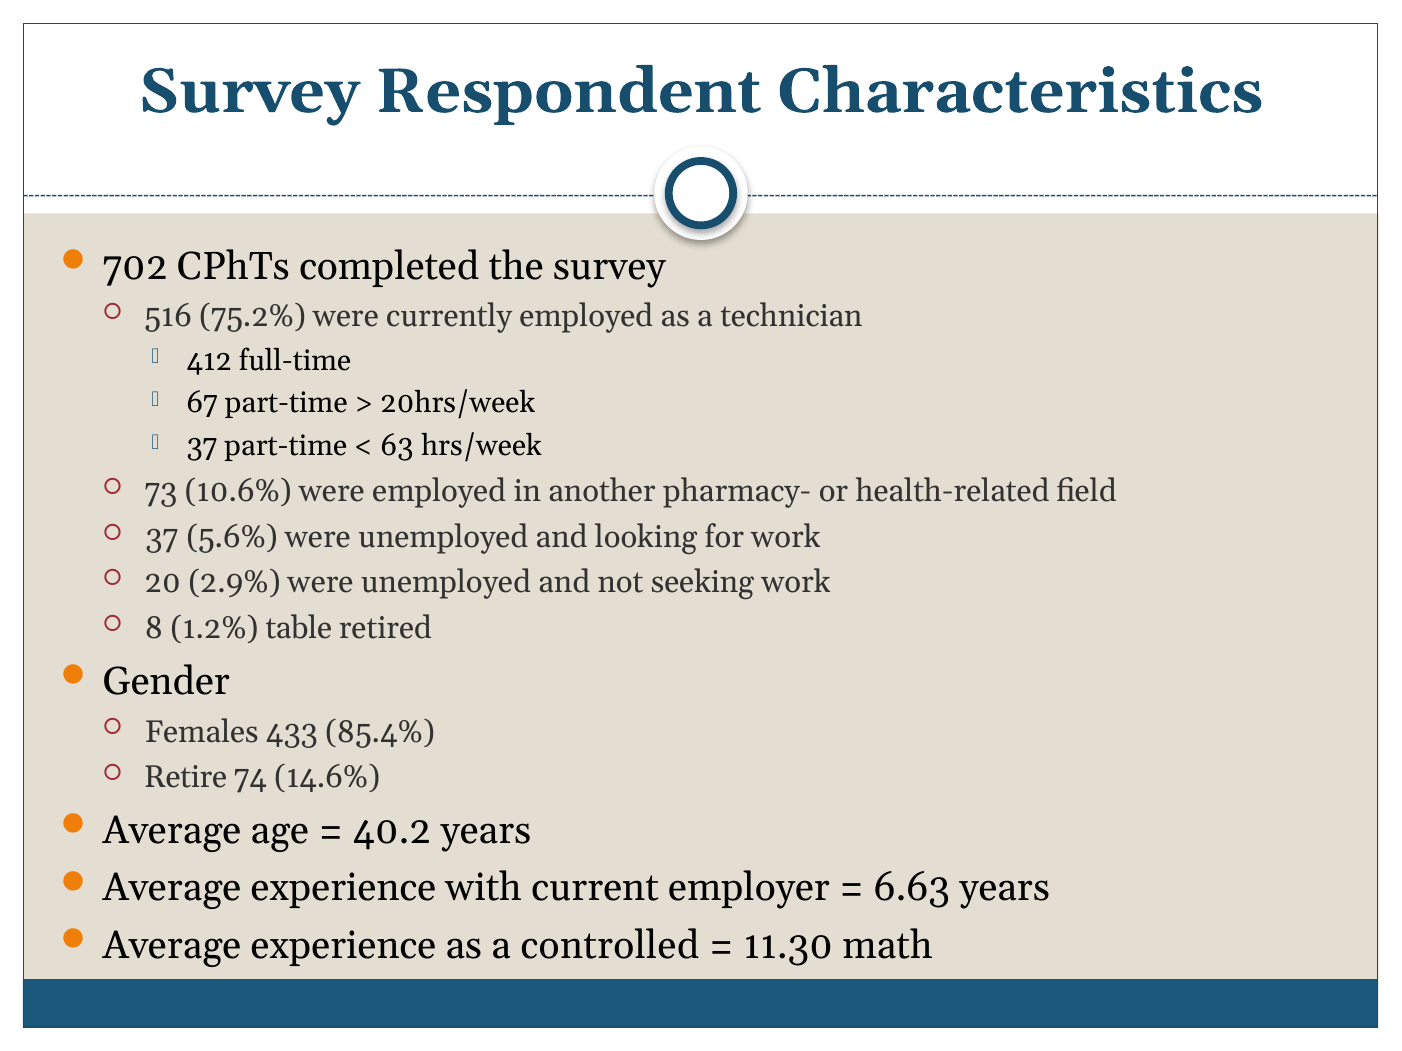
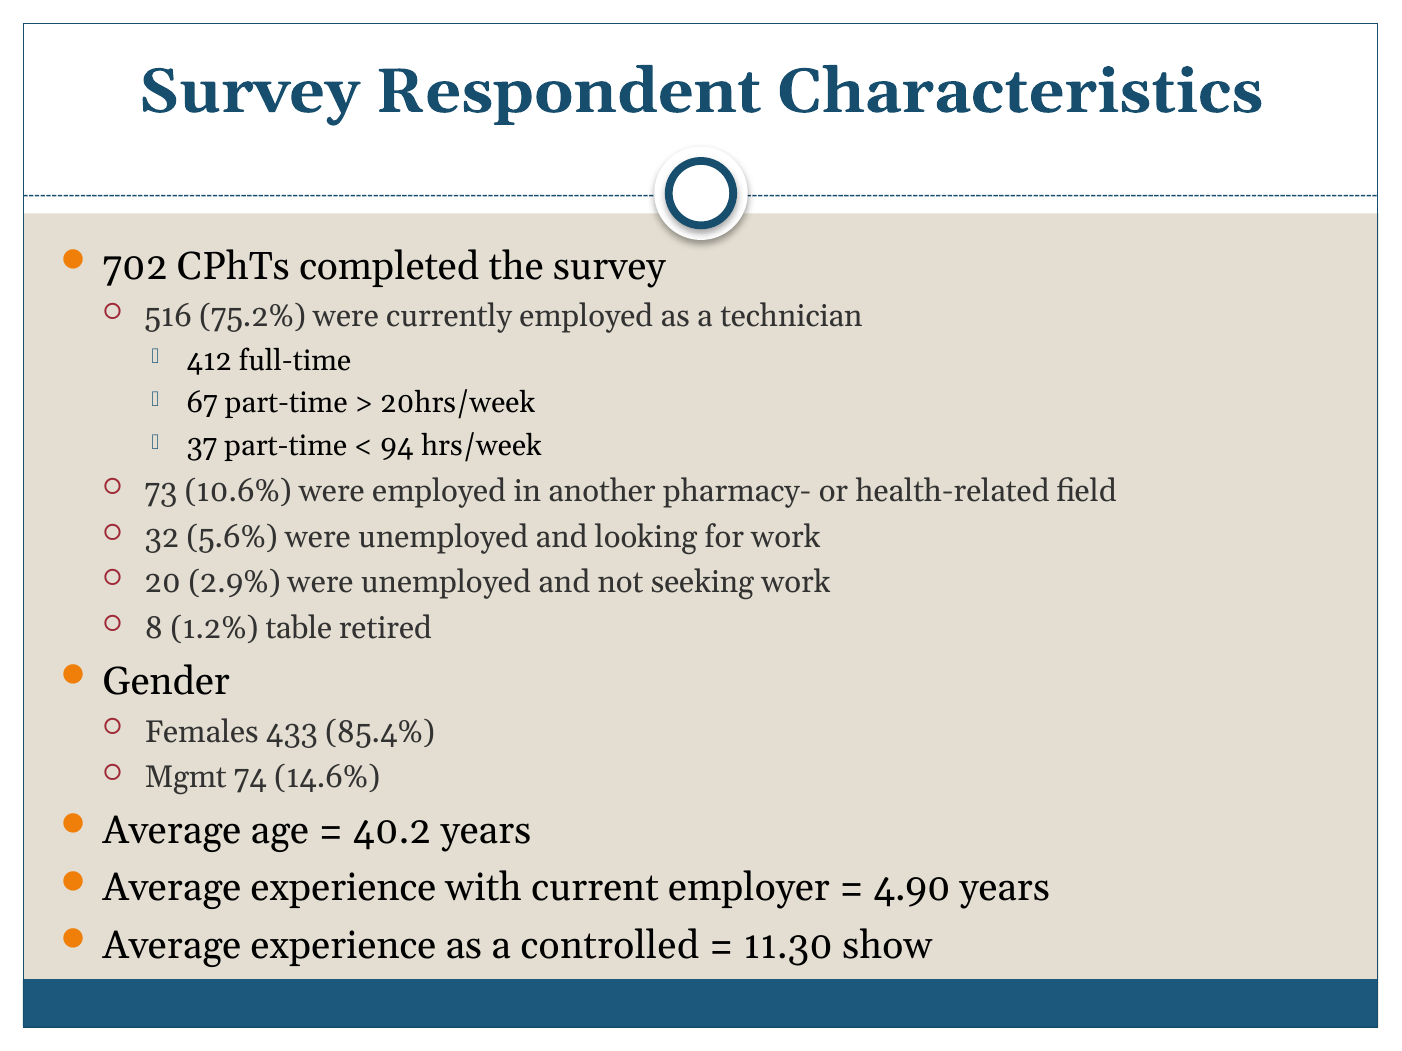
63: 63 -> 94 (397, 446)
37: 37 -> 32 (162, 537)
Retire: Retire -> Mgmt (186, 778)
6.63: 6.63 -> 4.90 (912, 889)
math: math -> show (887, 946)
